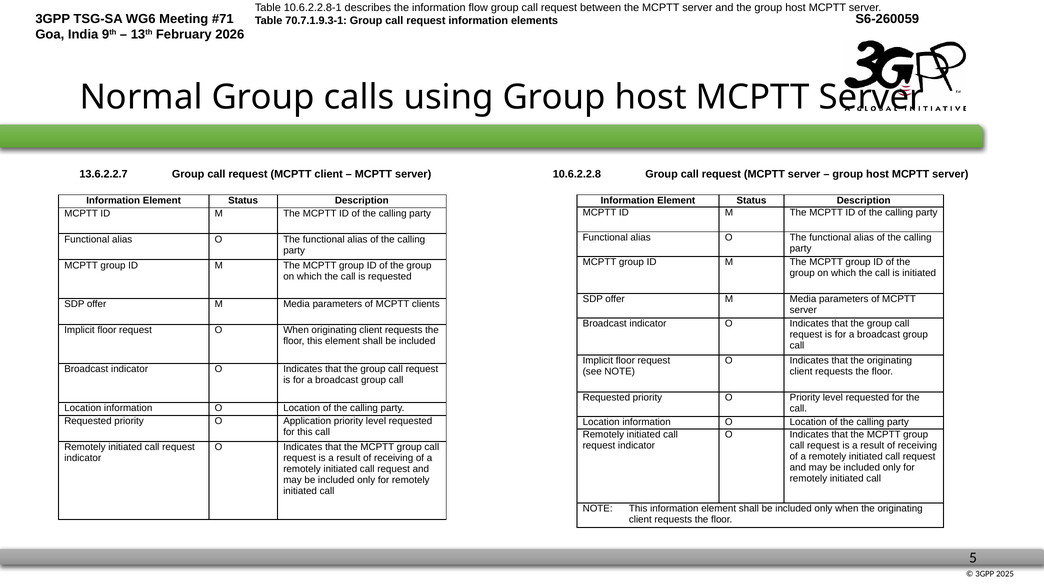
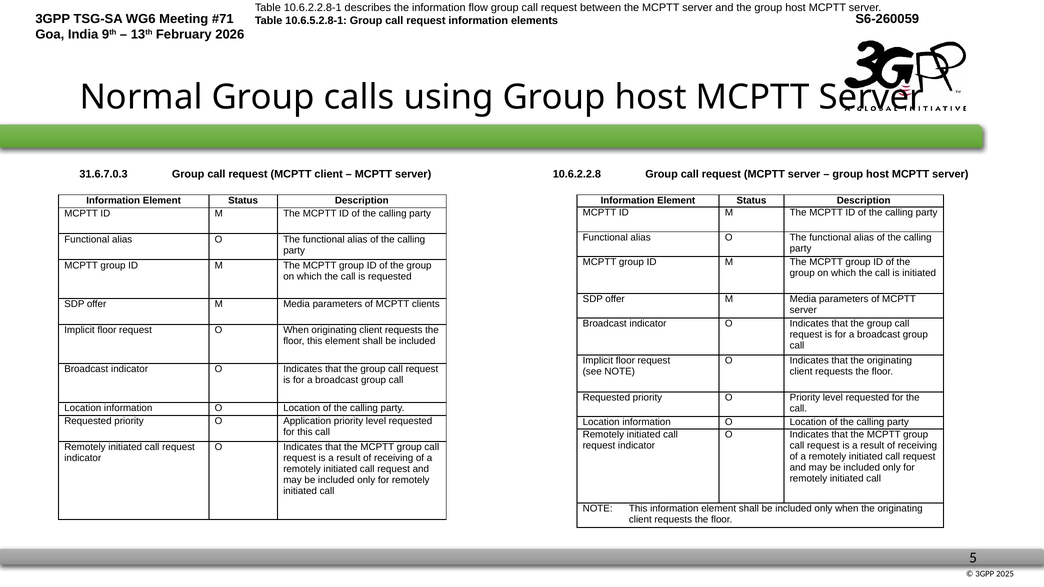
70.7.1.9.3-1: 70.7.1.9.3-1 -> 10.6.5.2.8-1 (316, 21)
13.6.2.2.7: 13.6.2.2.7 -> 31.6.7.0.3 (104, 174)
